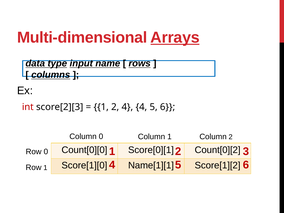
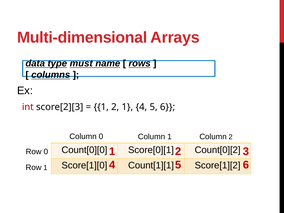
Arrays underline: present -> none (175, 38)
input: input -> must (81, 63)
1 2 4: 4 -> 1 (127, 107)
Name[1][1: Name[1][1 -> Count[1][1 (151, 165)
